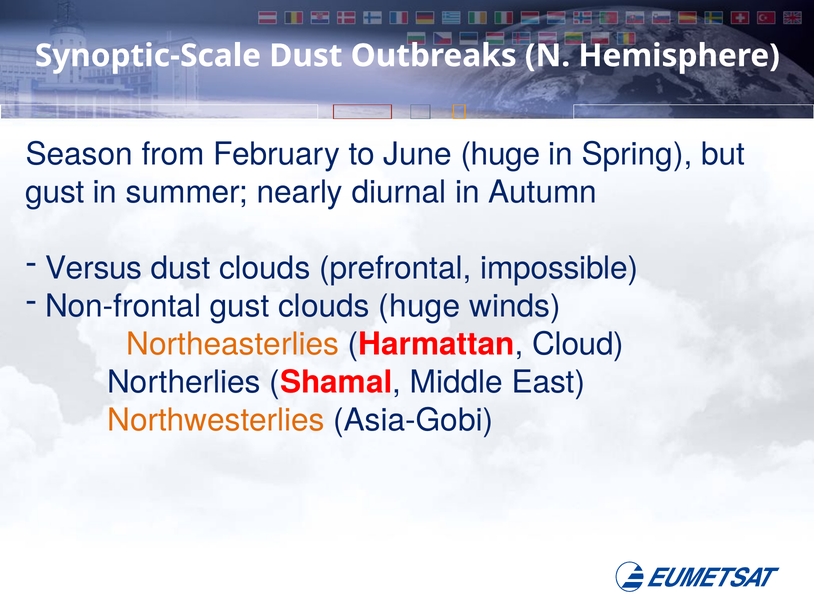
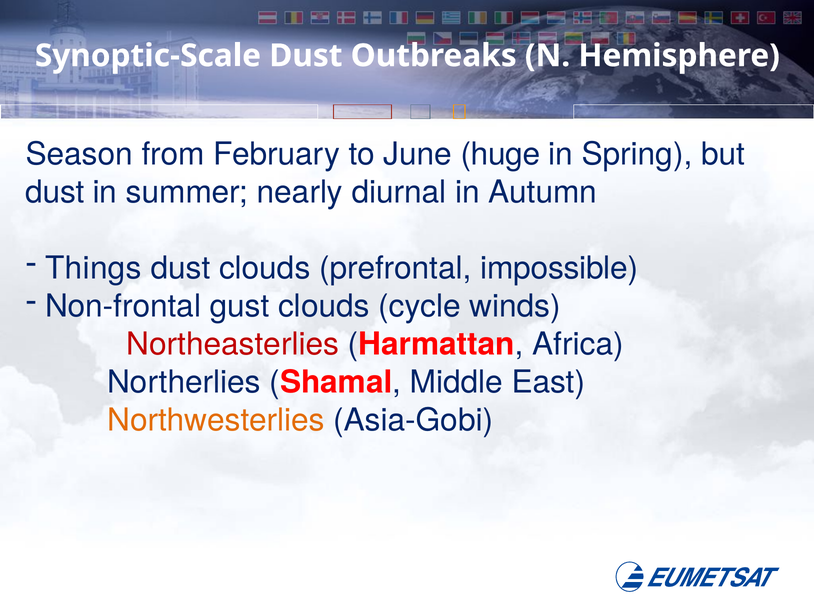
gust: gust -> dust (55, 192)
Versus: Versus -> Things (93, 268)
clouds huge: huge -> cycle (420, 306)
Northeasterlies colour: orange -> red (233, 344)
Cloud: Cloud -> Africa (578, 344)
